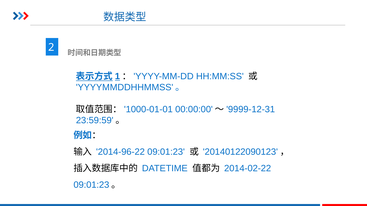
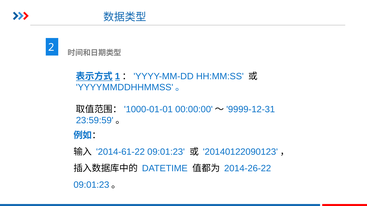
2014-96-22: 2014-96-22 -> 2014-61-22 (120, 152)
2014-02-22: 2014-02-22 -> 2014-26-22 (248, 169)
